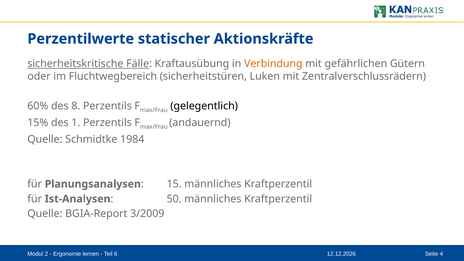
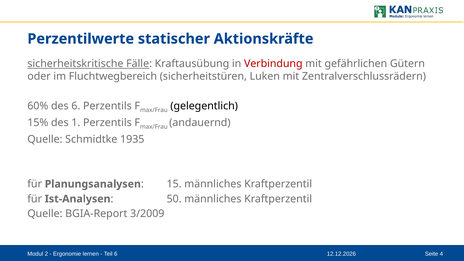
Verbindung colour: orange -> red (273, 64)
des 8: 8 -> 6 (76, 106)
1984: 1984 -> 1935 (132, 139)
